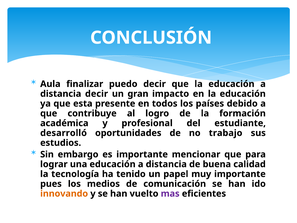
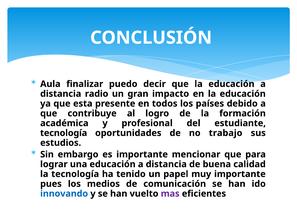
distancia decir: decir -> radio (97, 94)
desarrolló: desarrolló -> tecnología (64, 133)
innovando colour: orange -> blue (64, 193)
